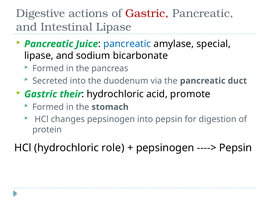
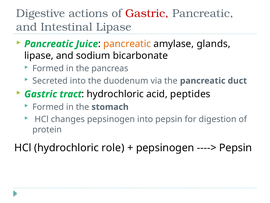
pancreatic colour: blue -> orange (127, 44)
special: special -> glands (214, 44)
their: their -> tract (71, 94)
promote: promote -> peptides (190, 94)
